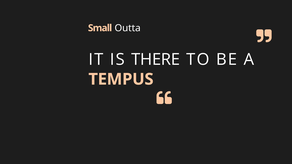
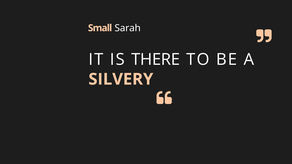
Outta: Outta -> Sarah (128, 28)
TEMPUS: TEMPUS -> SILVERY (121, 79)
